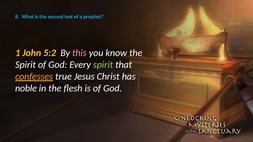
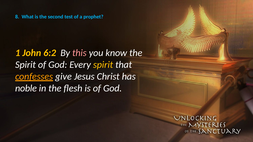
5:2: 5:2 -> 6:2 (50, 53)
spirit colour: light green -> yellow (103, 65)
true: true -> give (63, 77)
